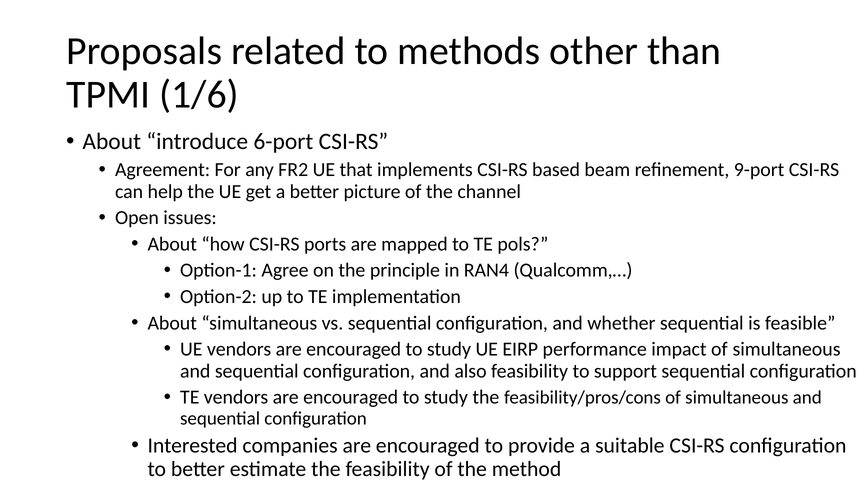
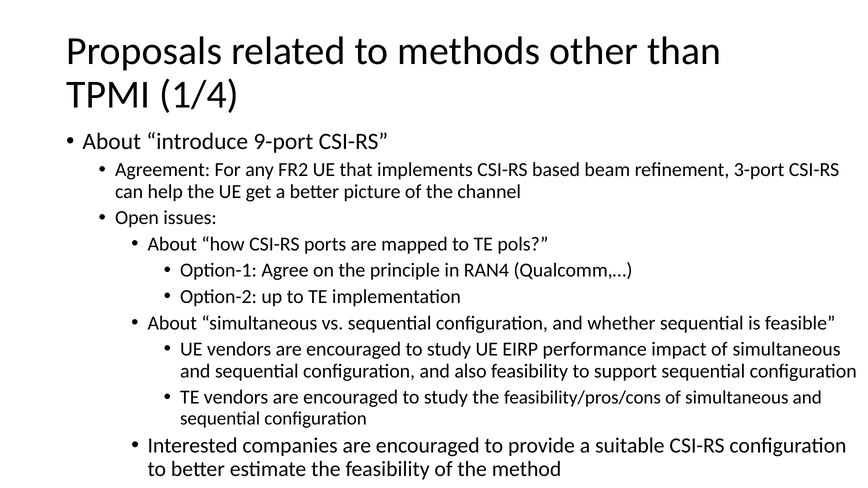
1/6: 1/6 -> 1/4 (199, 95)
6-port: 6-port -> 9-port (283, 142)
9-port: 9-port -> 3-port (759, 170)
